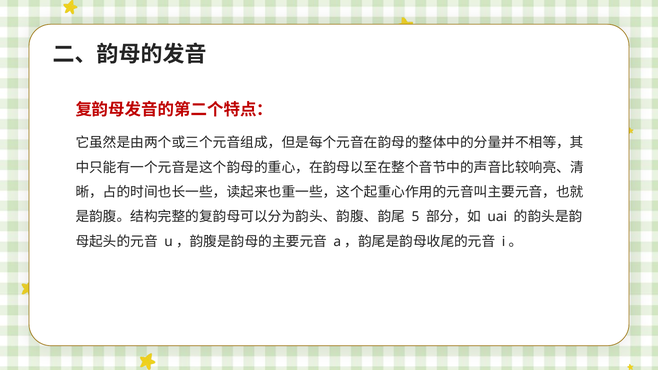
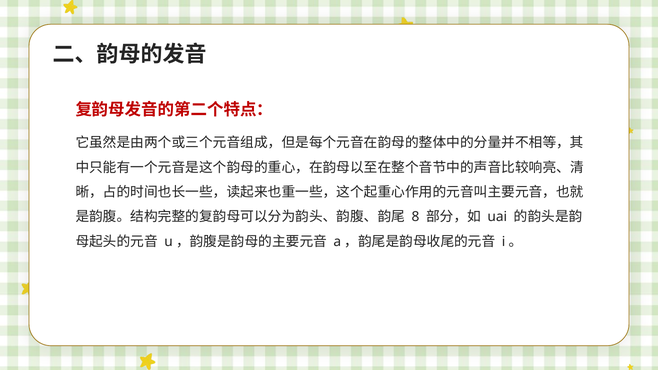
5: 5 -> 8 (415, 217)
